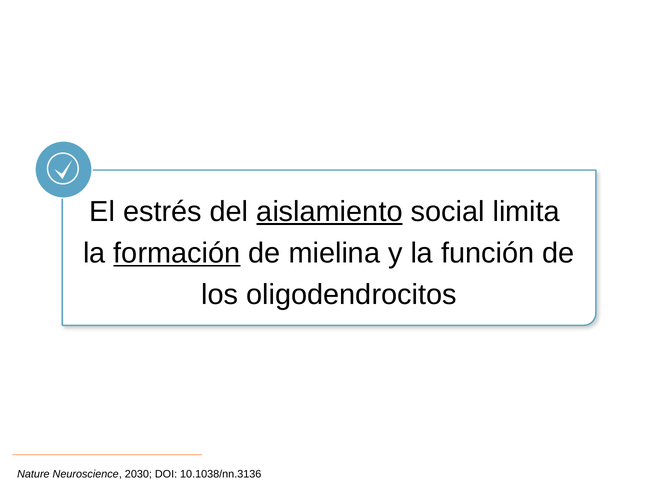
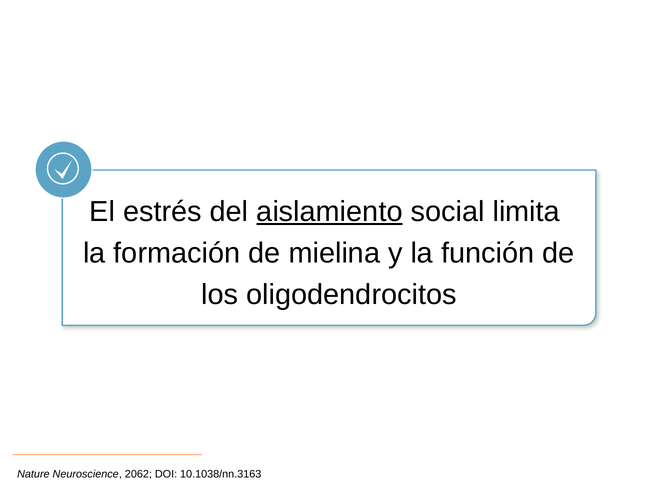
formación underline: present -> none (177, 253)
2030: 2030 -> 2062 (138, 473)
10.1038/nn.3136: 10.1038/nn.3136 -> 10.1038/nn.3163 (221, 473)
